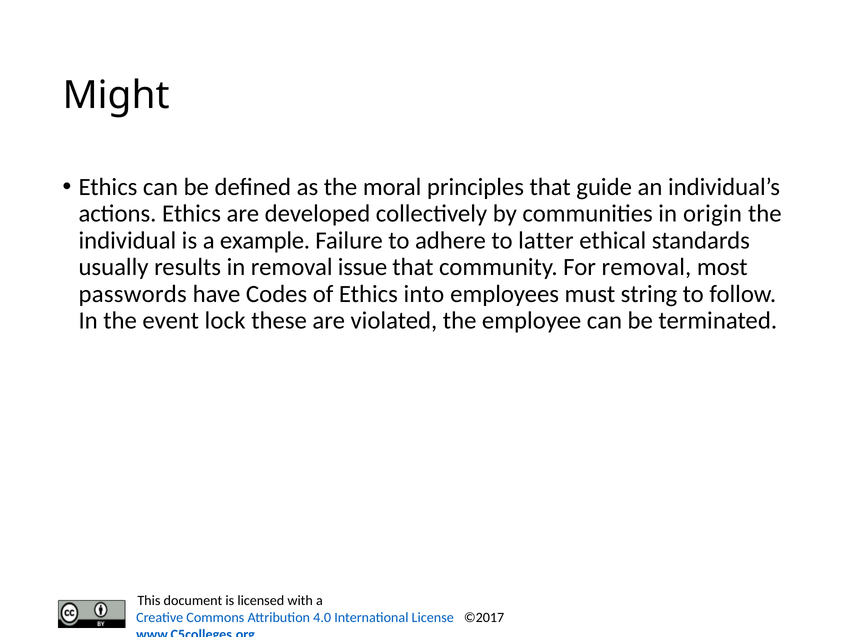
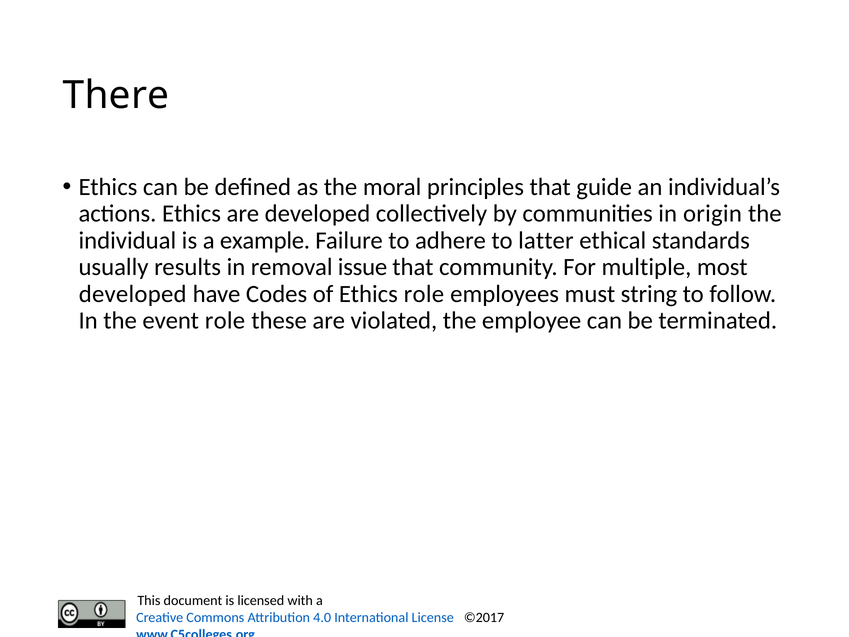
Might: Might -> There (116, 95)
For removal: removal -> multiple (646, 267)
passwords: passwords -> developed (133, 294)
Ethics into: into -> role (424, 294)
event lock: lock -> role (225, 321)
